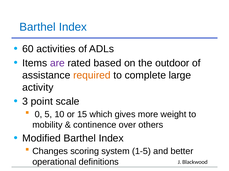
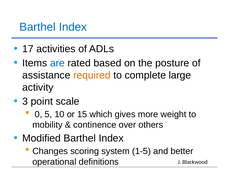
60: 60 -> 17 (28, 49)
are colour: purple -> blue (57, 63)
outdoor: outdoor -> posture (172, 63)
